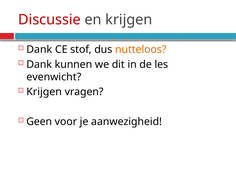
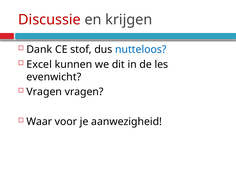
nutteloos colour: orange -> blue (141, 49)
Dank: Dank -> Excel (39, 64)
Krijgen: Krijgen -> Vragen (44, 92)
Geen: Geen -> Waar (39, 122)
